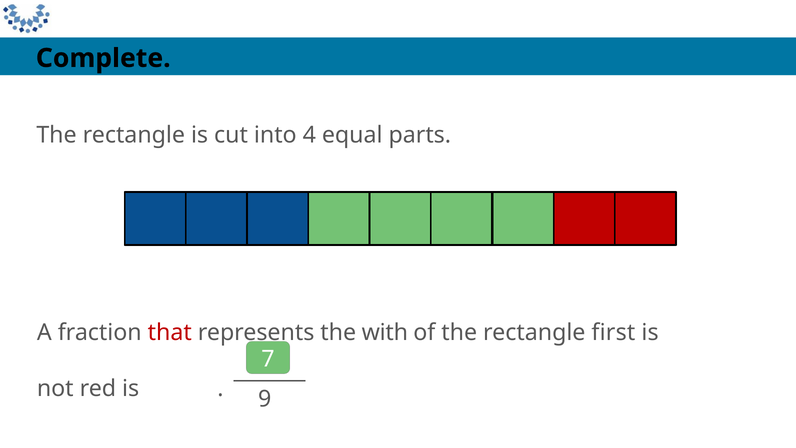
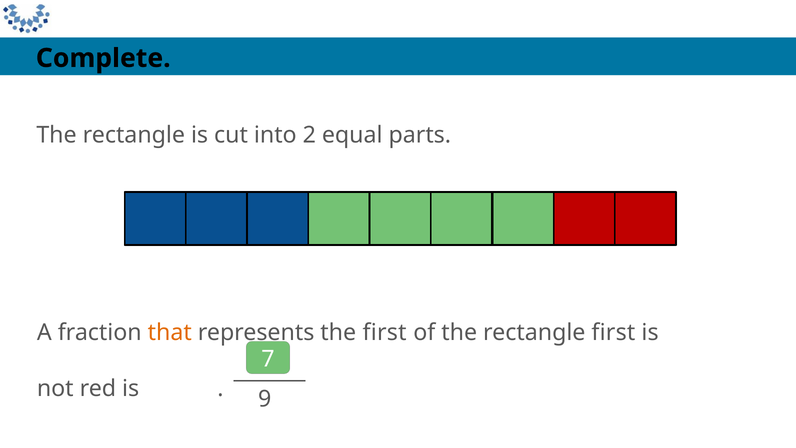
4: 4 -> 2 (309, 135)
that colour: red -> orange (170, 332)
the with: with -> first (385, 332)
